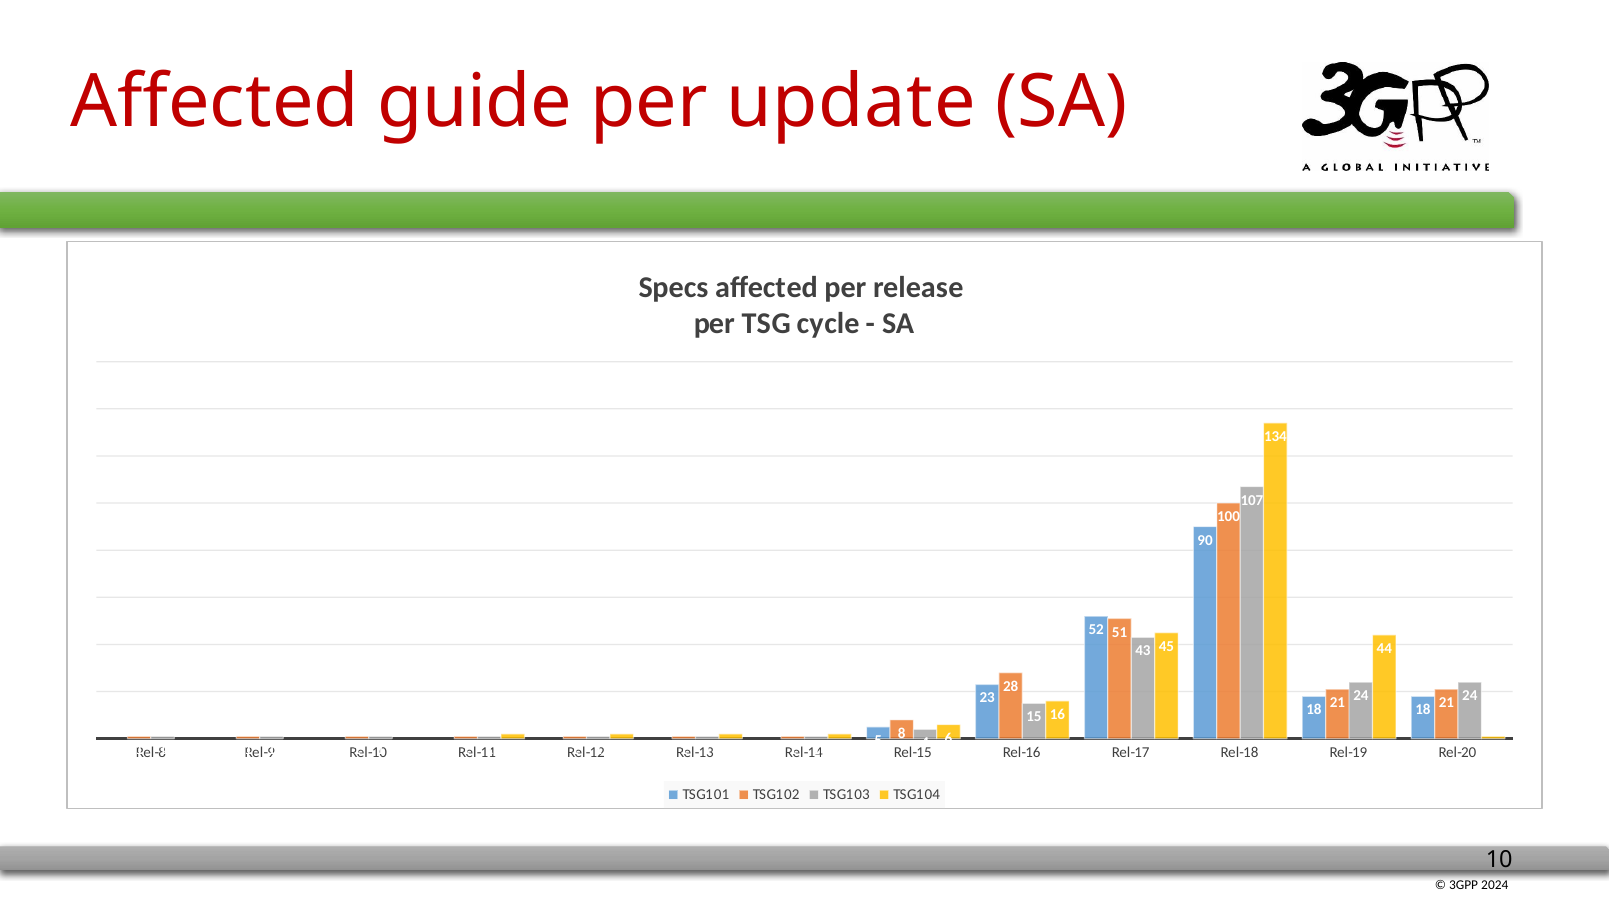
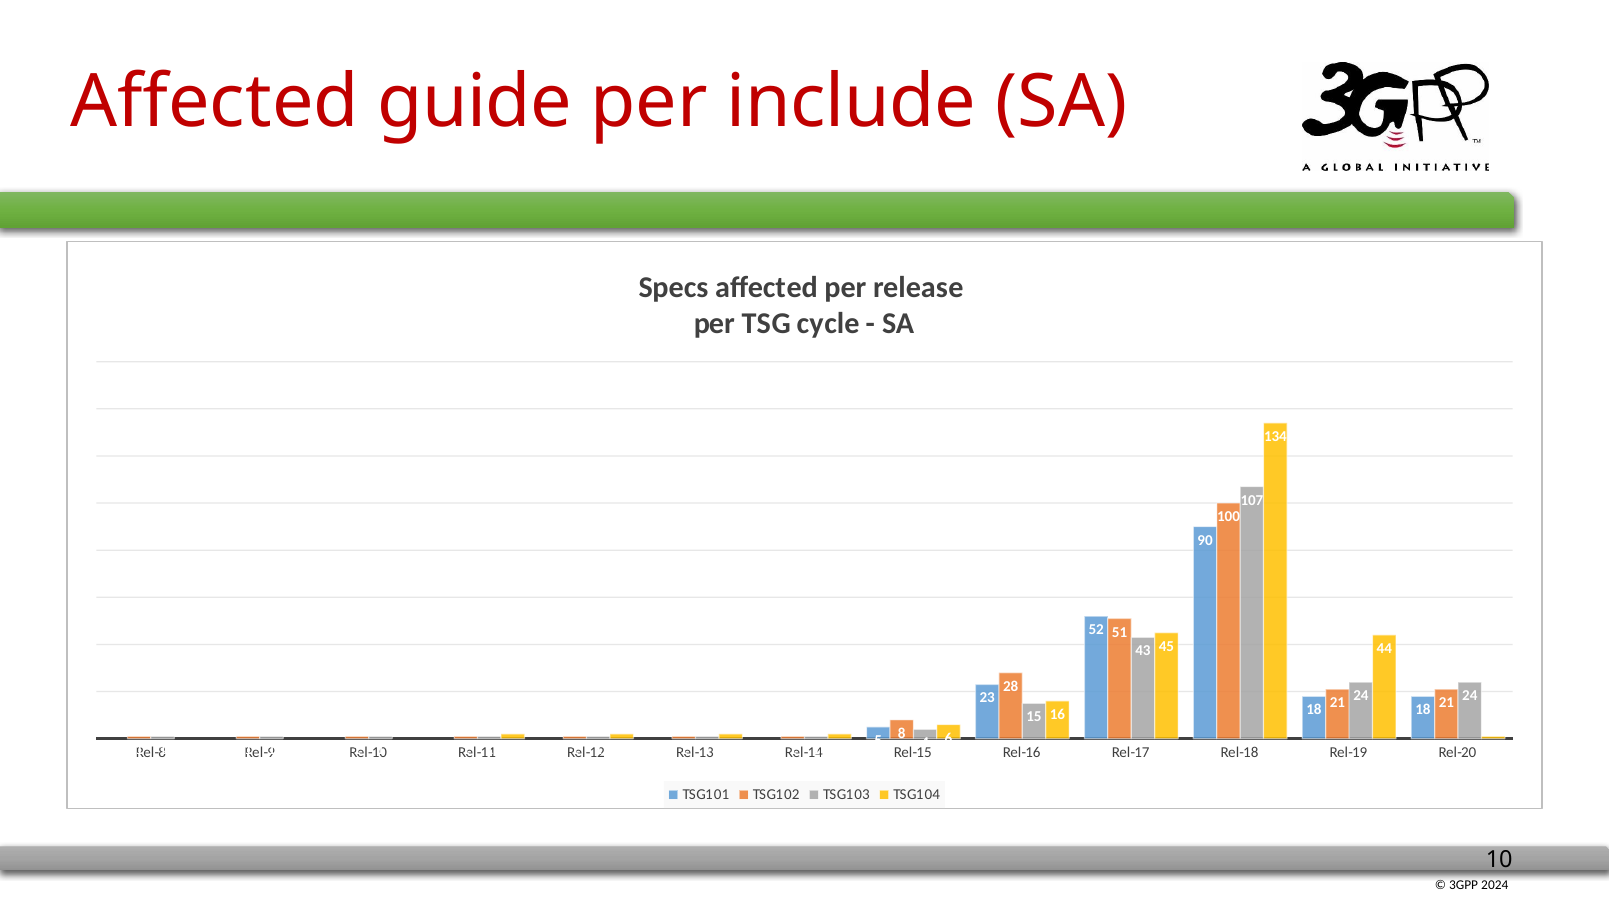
update: update -> include (852, 102)
